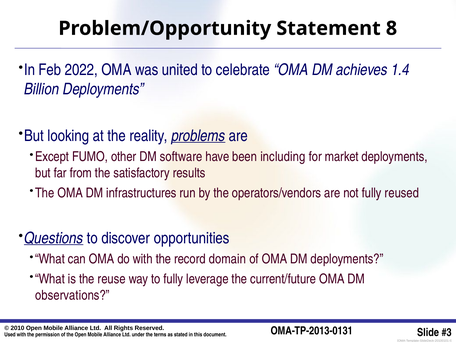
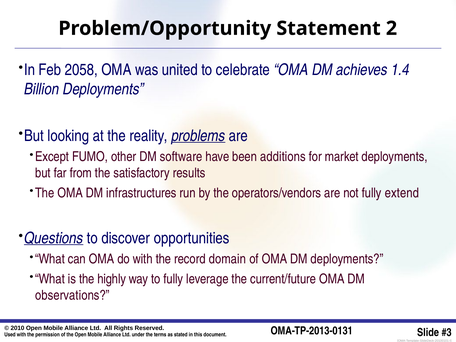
8: 8 -> 2 (391, 28)
2022: 2022 -> 2058 (81, 70)
including: including -> additions (283, 157)
reused: reused -> extend (402, 193)
reuse: reuse -> highly (112, 279)
